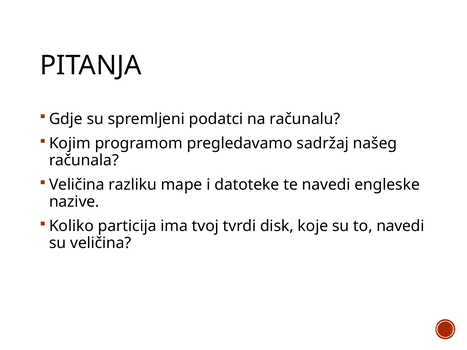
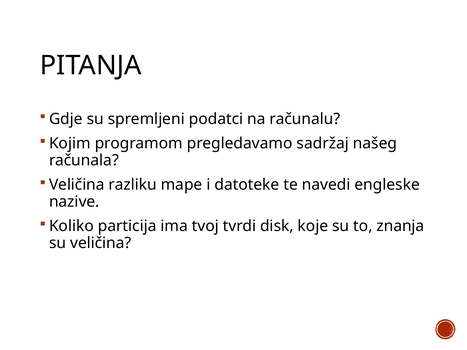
to navedi: navedi -> znanja (400, 226)
